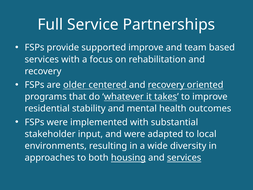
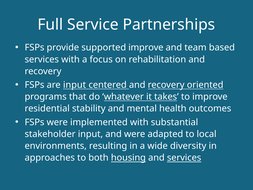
are older: older -> input (75, 85)
